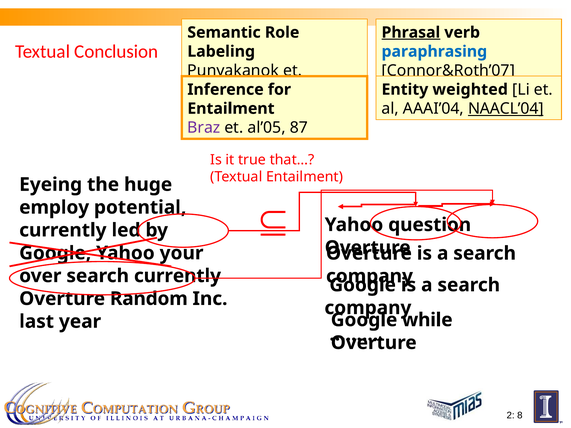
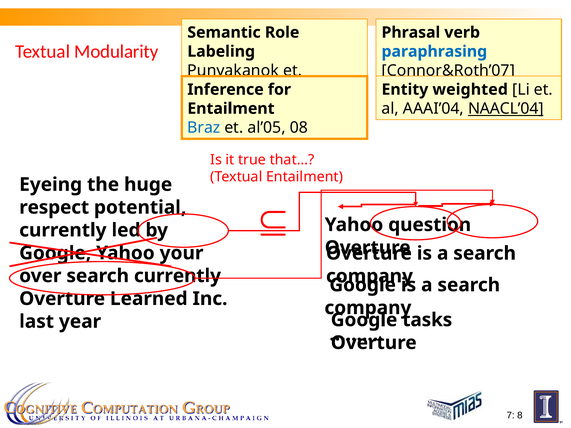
Phrasal underline: present -> none (411, 32)
Conclusion: Conclusion -> Modularity (116, 52)
Braz colour: purple -> blue (204, 128)
87: 87 -> 08 (299, 128)
employ: employ -> respect (54, 208)
Random: Random -> Learned (149, 299)
while: while -> tasks (427, 320)
2: 2 -> 7 (511, 416)
